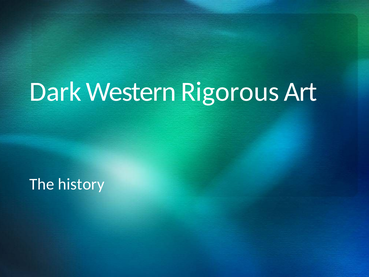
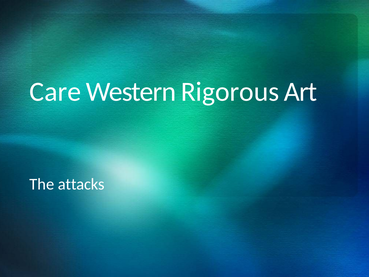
Dark: Dark -> Care (55, 92)
history: history -> attacks (81, 184)
